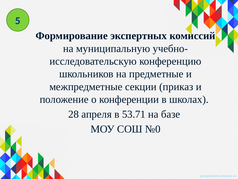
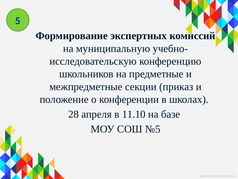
53.71: 53.71 -> 11.10 (134, 114)
№0: №0 -> №5 (153, 129)
